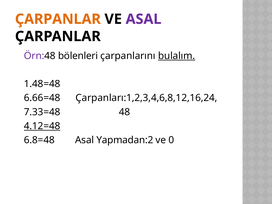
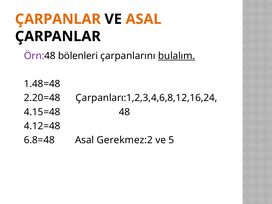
ASAL colour: purple -> orange (144, 19)
6.66=48: 6.66=48 -> 2.20=48 (42, 98)
7.33=48: 7.33=48 -> 4.15=48 (42, 112)
4.12=48 underline: present -> none (42, 126)
Yapmadan:2: Yapmadan:2 -> Gerekmez:2 (125, 140)
0: 0 -> 5 (171, 140)
